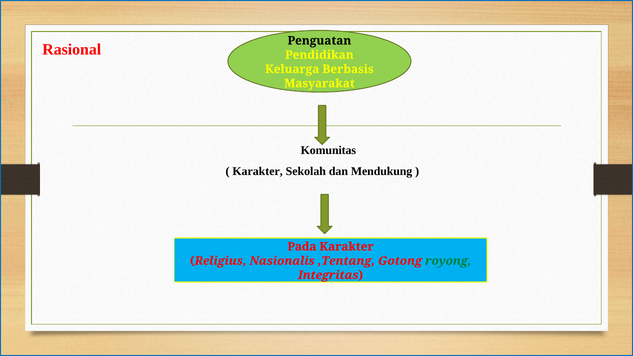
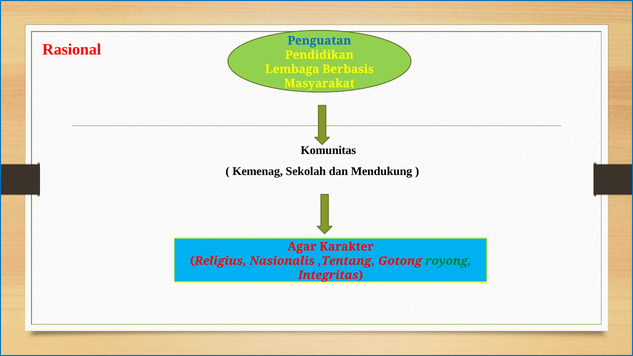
Penguatan colour: black -> blue (319, 41)
Keluarga: Keluarga -> Lembaga (292, 69)
Karakter: Karakter -> Kemenag (258, 171)
Pada: Pada -> Agar (302, 247)
